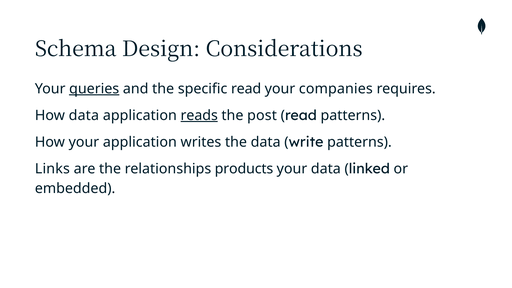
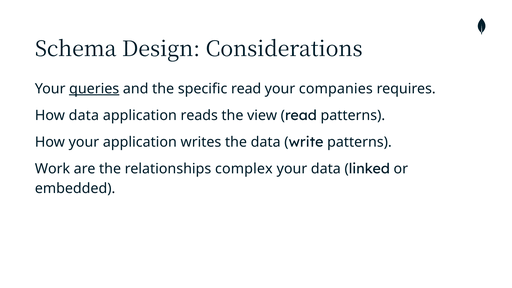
reads underline: present -> none (199, 115)
post: post -> view (262, 115)
Links: Links -> Work (52, 169)
products: products -> complex (244, 169)
